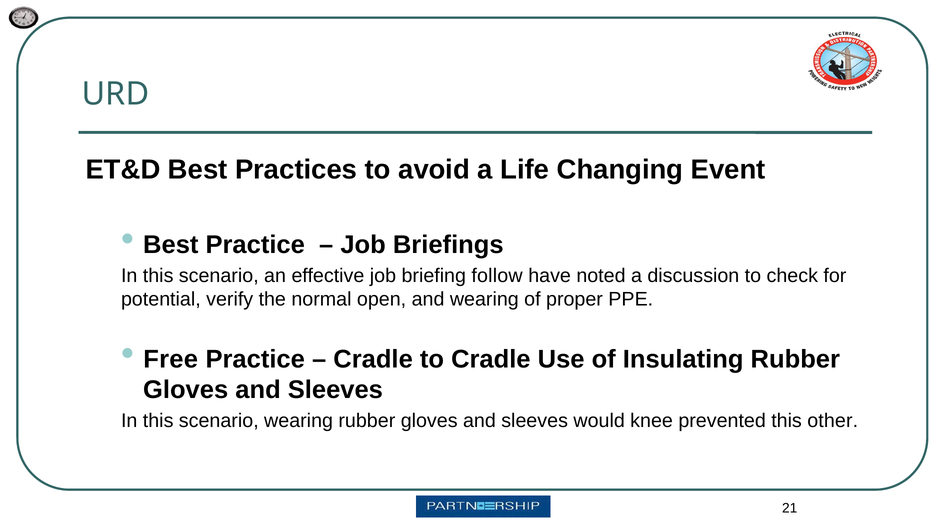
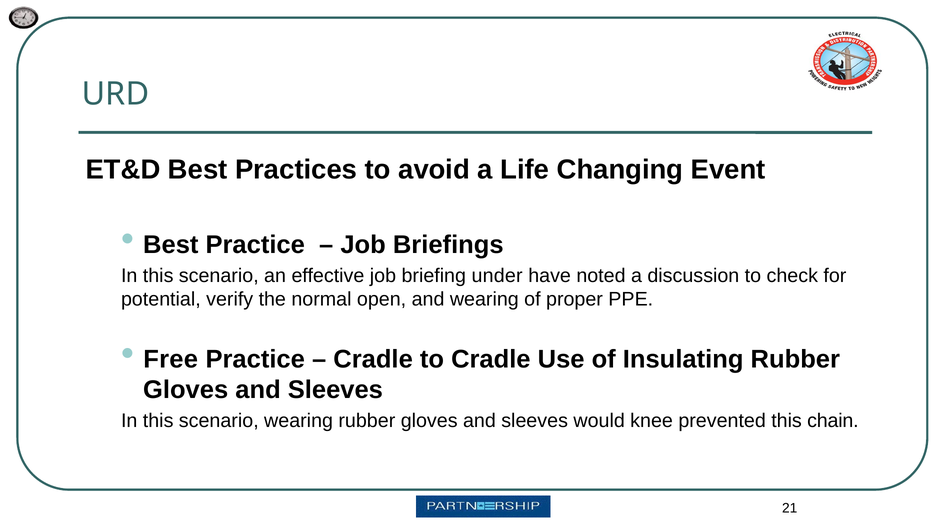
follow: follow -> under (497, 275)
other: other -> chain (833, 420)
